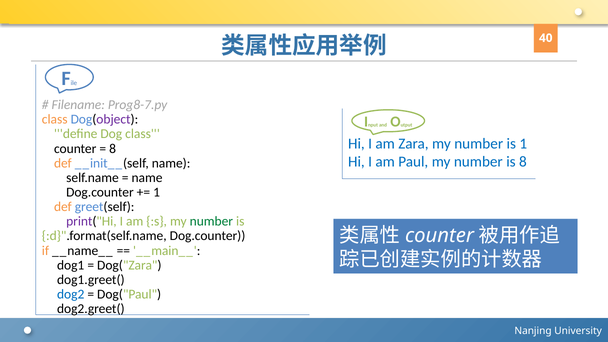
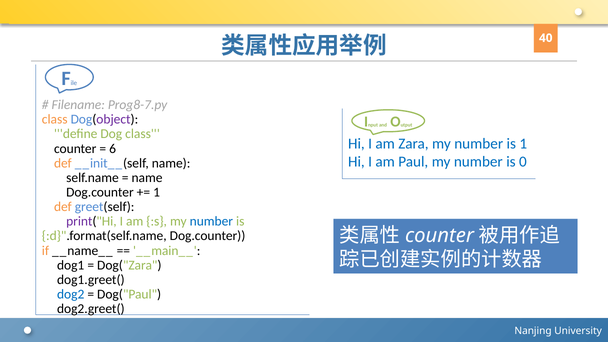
8: 8 -> 6 (113, 149)
is 8: 8 -> 0 (523, 162)
number colour: green -> blue (211, 221)
